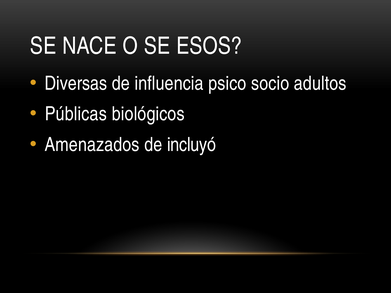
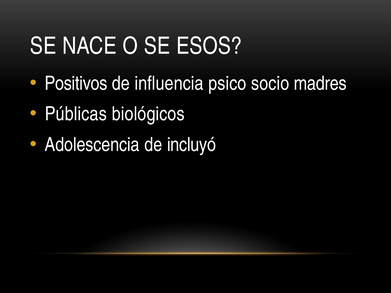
Diversas: Diversas -> Positivos (76, 83)
adultos: adultos -> madres (320, 83)
Amenazados: Amenazados -> Adolescencia (92, 145)
